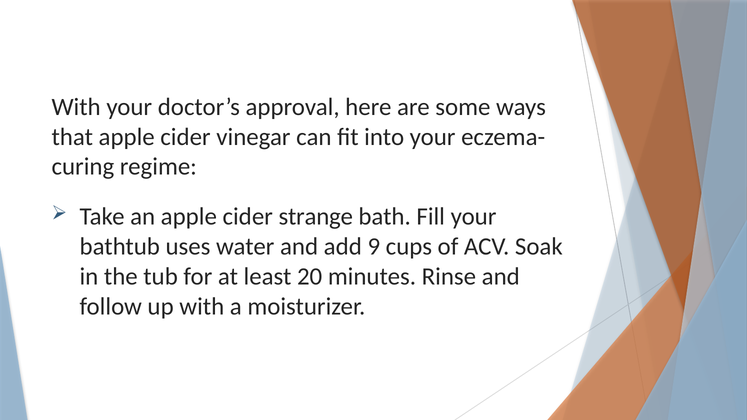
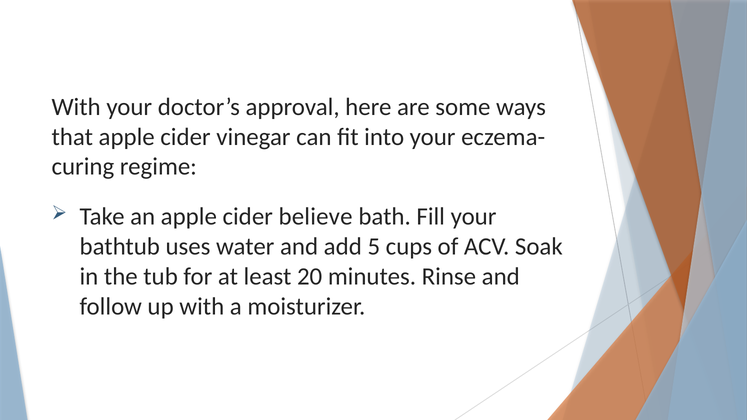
strange: strange -> believe (316, 217)
9: 9 -> 5 (374, 247)
